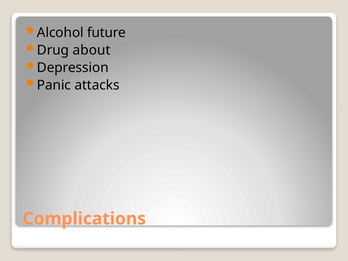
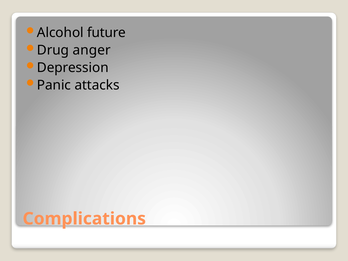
about: about -> anger (92, 50)
